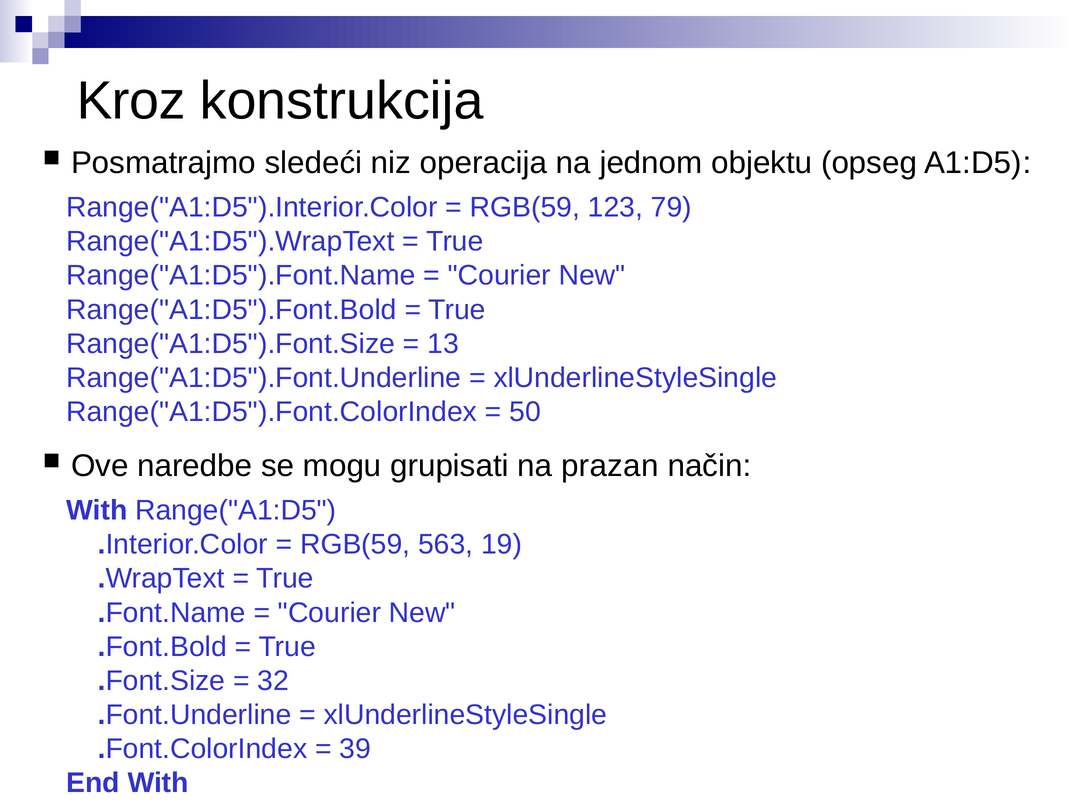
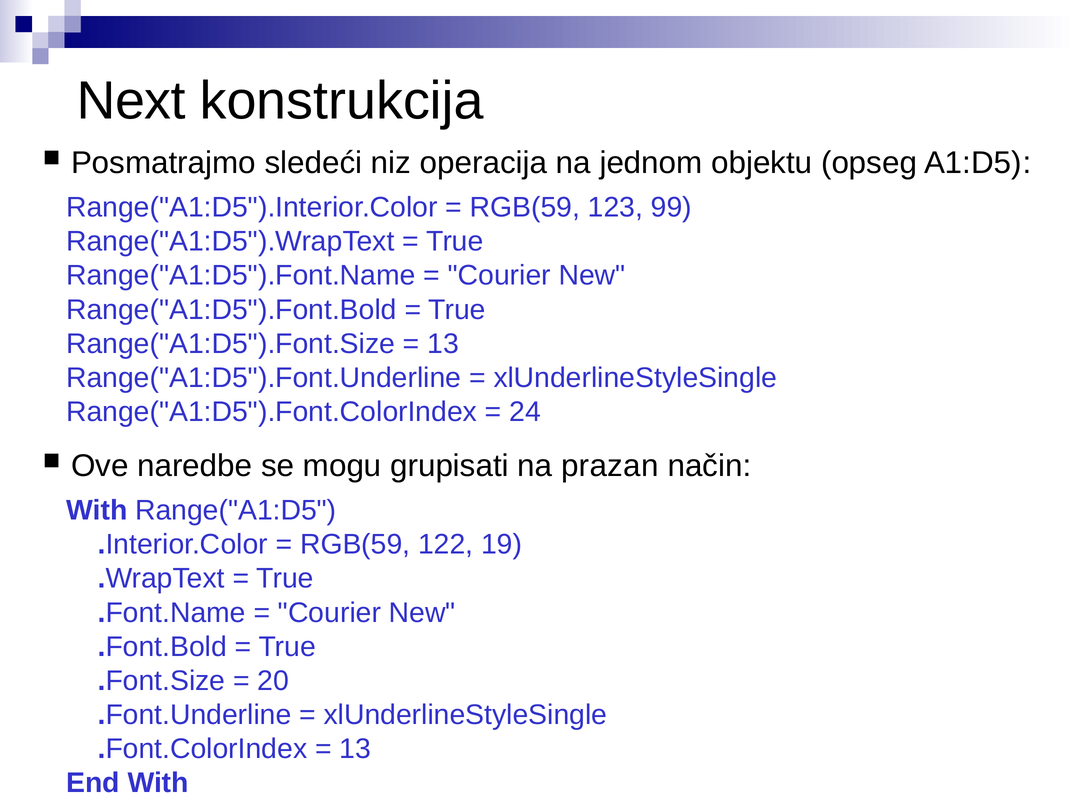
Kroz: Kroz -> Next (131, 101)
79: 79 -> 99 (671, 208)
50: 50 -> 24 (525, 412)
563: 563 -> 122 (446, 545)
32: 32 -> 20 (273, 681)
39: 39 -> 13 (355, 750)
